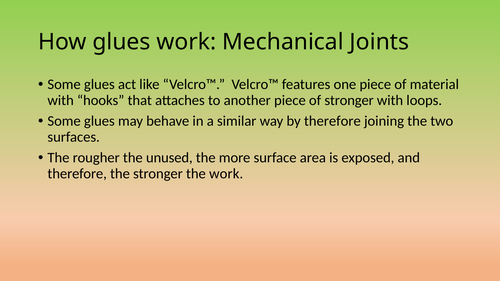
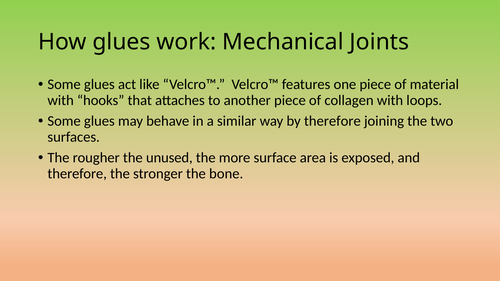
of stronger: stronger -> collagen (349, 100)
the work: work -> bone (226, 174)
